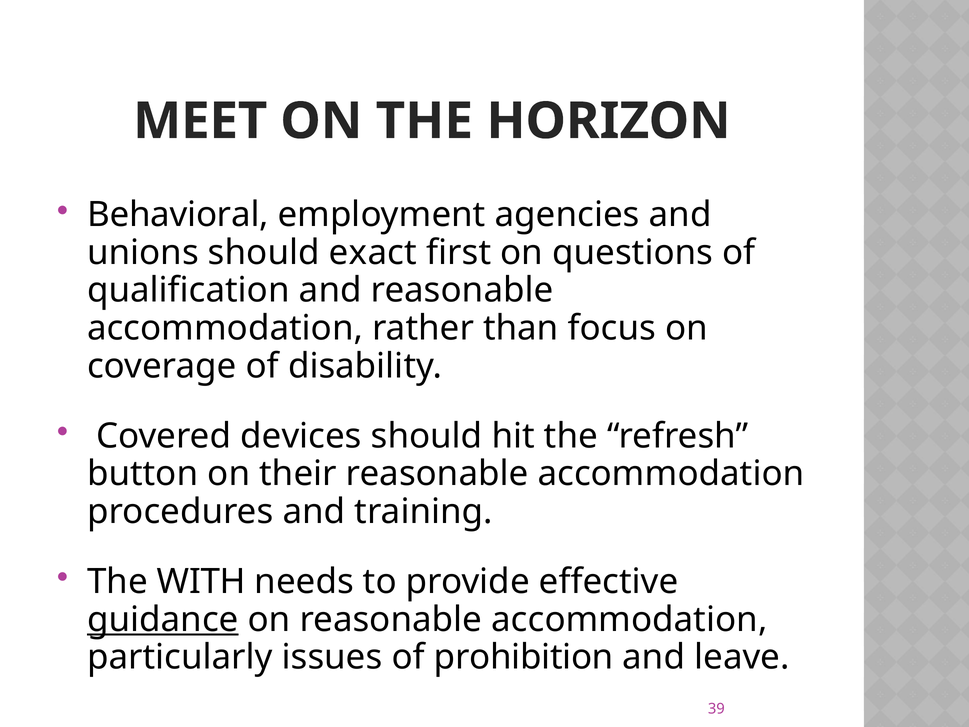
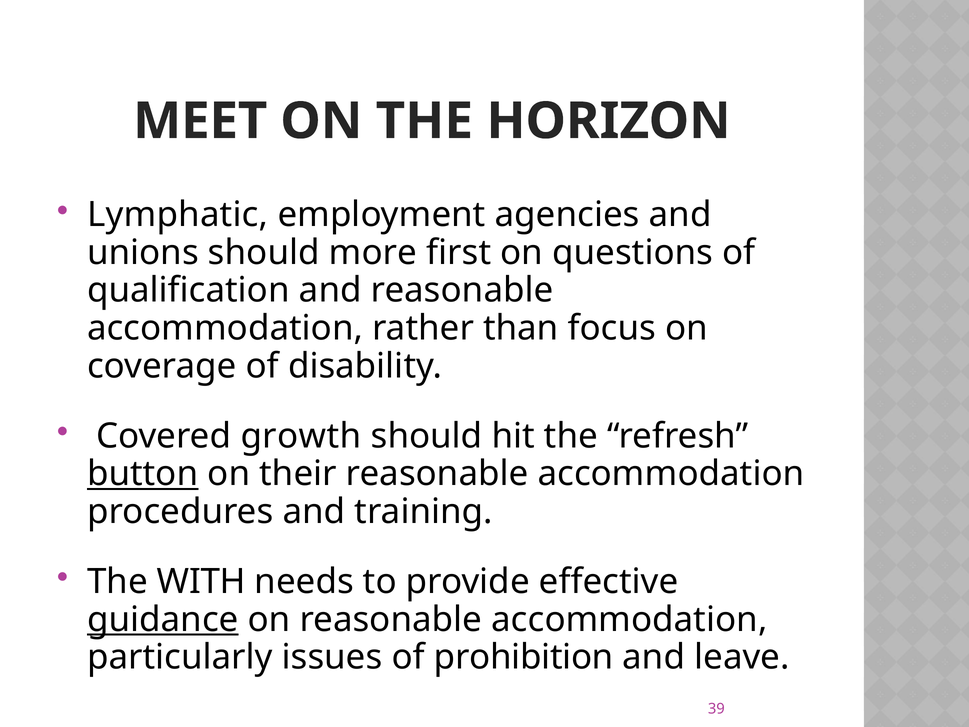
Behavioral: Behavioral -> Lymphatic (178, 215)
exact: exact -> more (373, 253)
devices: devices -> growth (301, 436)
button underline: none -> present (143, 474)
